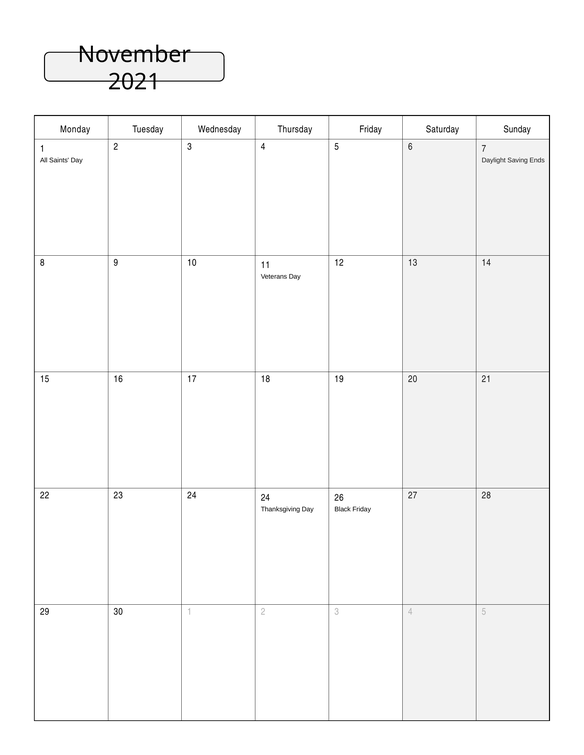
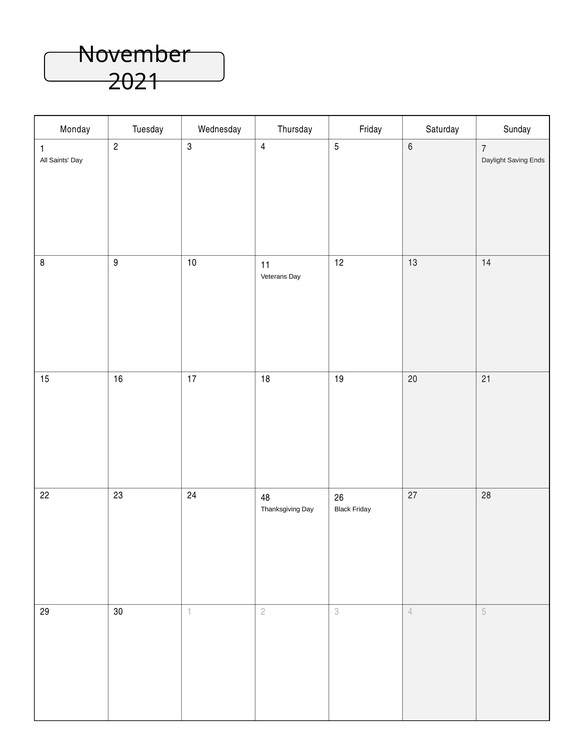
24 24: 24 -> 48 (265, 498)
